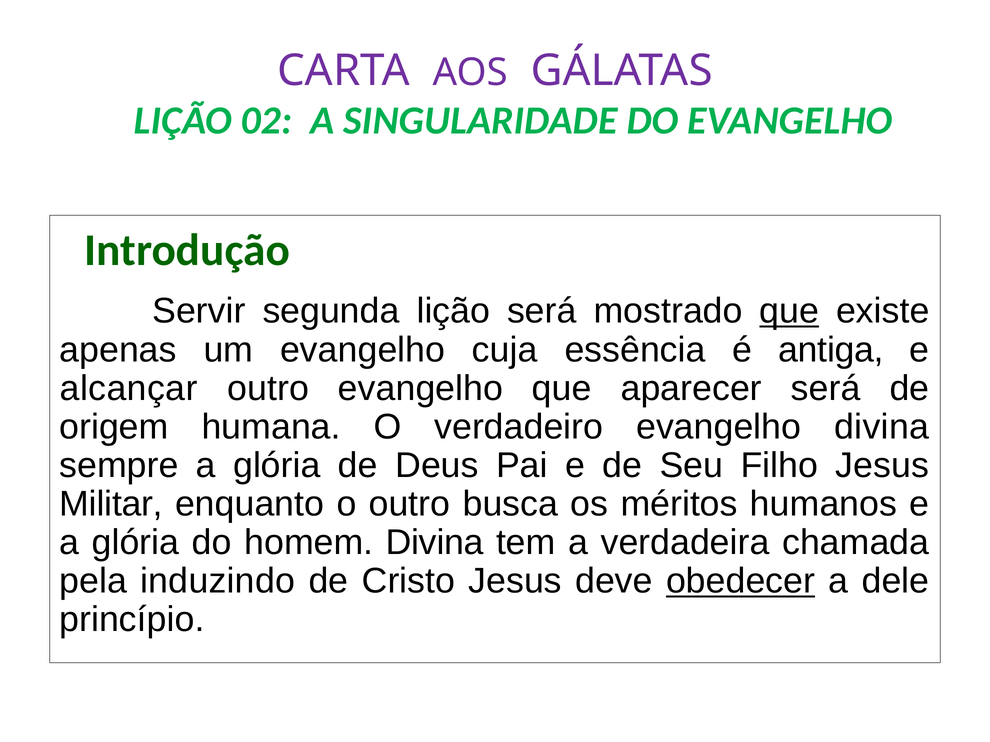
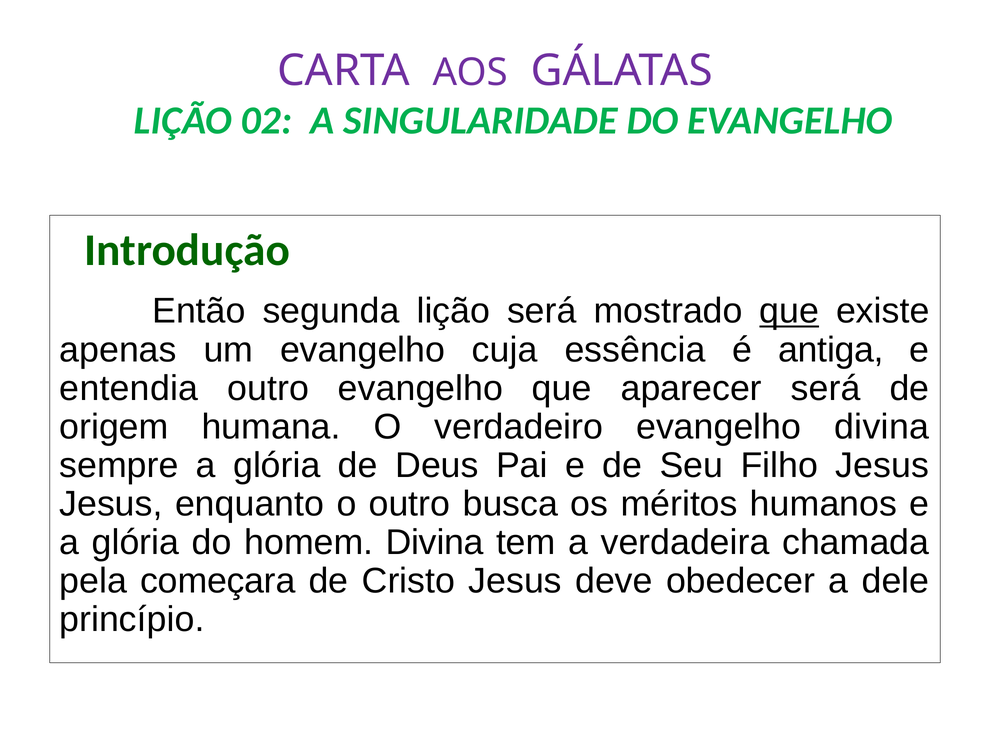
Servir: Servir -> Então (199, 311)
alcançar: alcançar -> entendia (129, 389)
Militar: Militar -> Jesus (111, 504)
induzindo: induzindo -> começara (218, 582)
obedecer underline: present -> none (741, 582)
